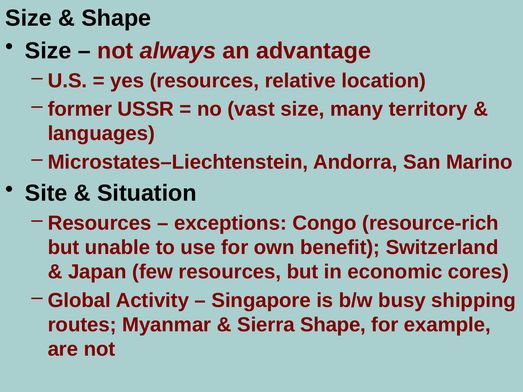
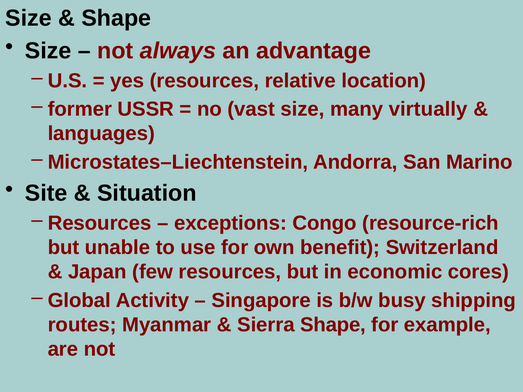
territory: territory -> virtually (428, 109)
